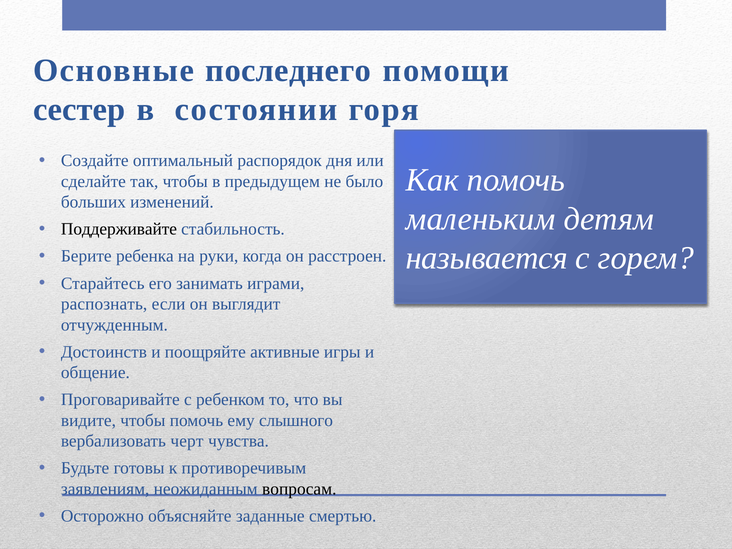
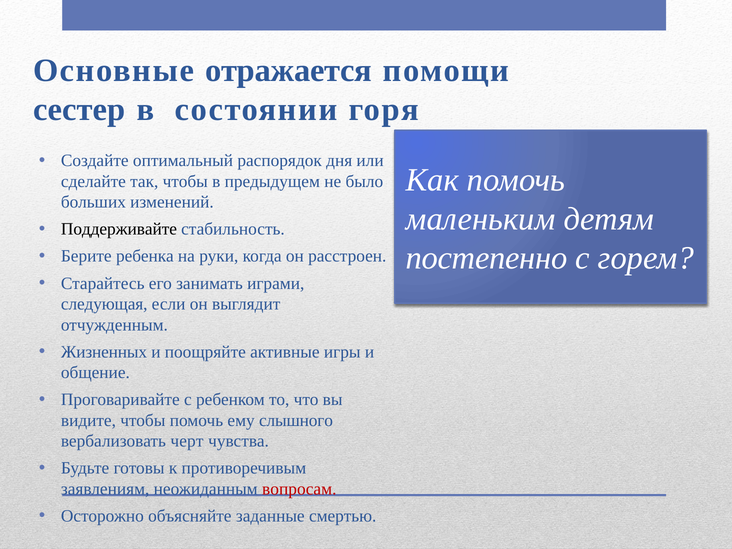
последнего: последнего -> отражается (289, 70)
называется: называется -> постепенно (487, 258)
распознать: распознать -> следующая (104, 304)
Достоинств: Достоинств -> Жизненных (104, 352)
вопросам colour: black -> red (299, 489)
